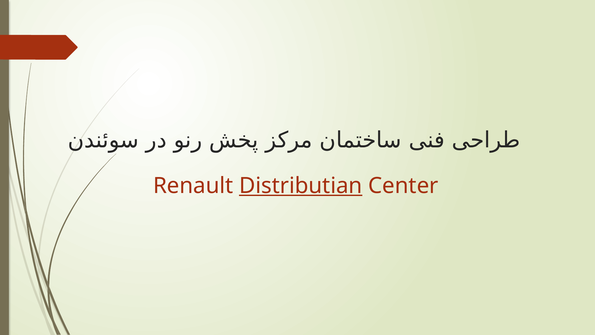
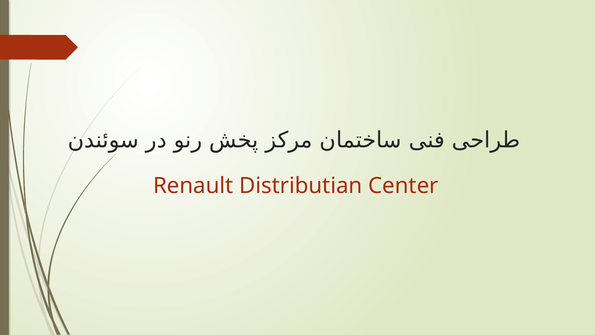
Distributian underline: present -> none (301, 186)
